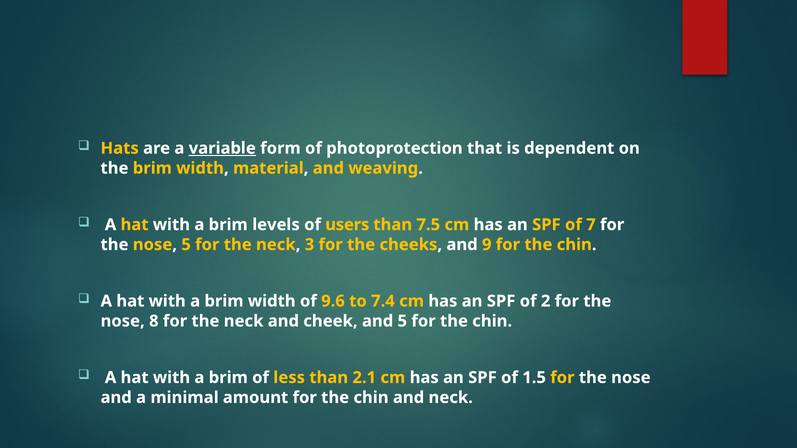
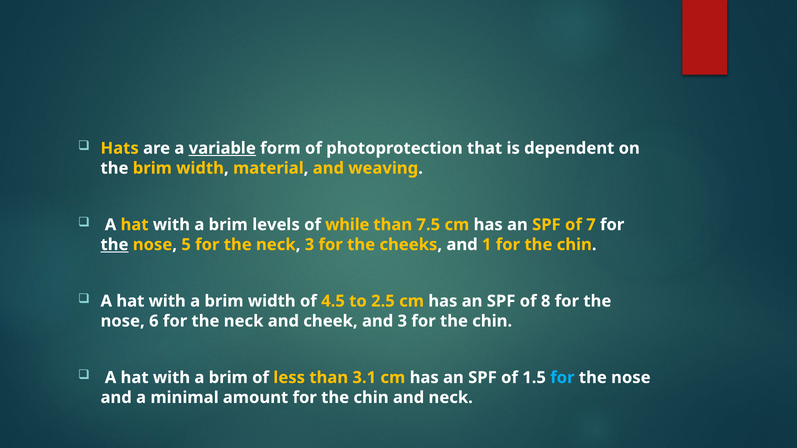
users: users -> while (347, 225)
the underline: none -> present (114, 245)
9: 9 -> 1 (487, 245)
9.6: 9.6 -> 4.5 (333, 301)
7.4: 7.4 -> 2.5 (383, 301)
2: 2 -> 8 (546, 301)
8: 8 -> 6 (154, 321)
and 5: 5 -> 3 (402, 321)
2.1: 2.1 -> 3.1 (364, 378)
for colour: yellow -> light blue (562, 378)
